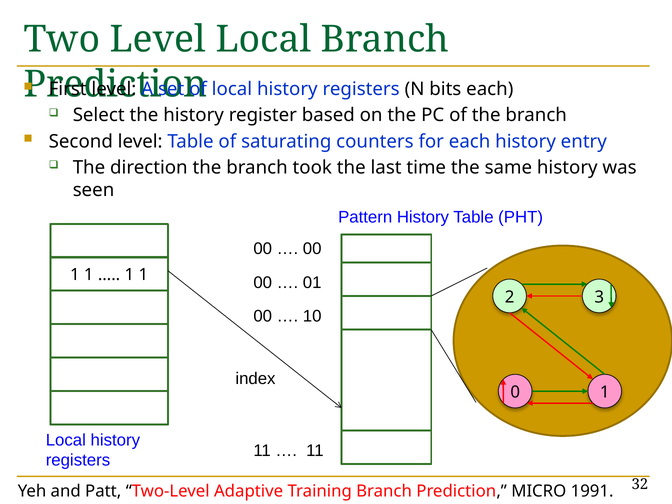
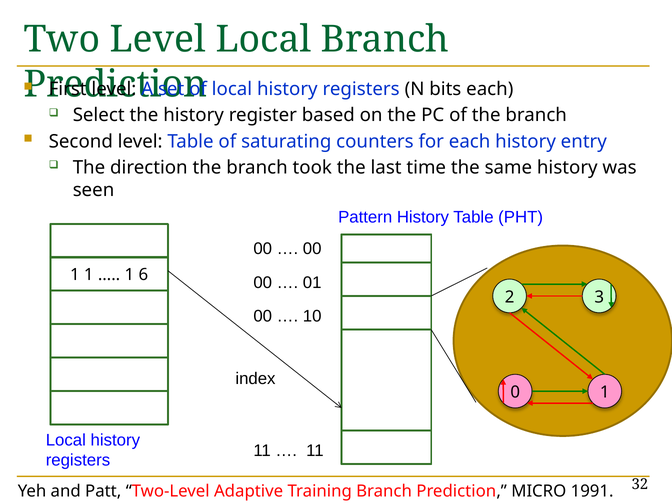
1: 1 -> 6 (143, 275)
